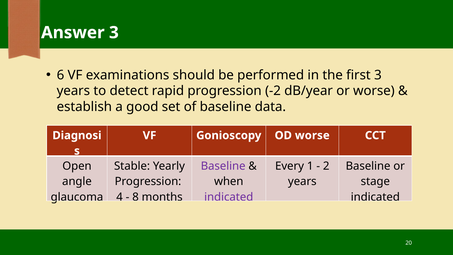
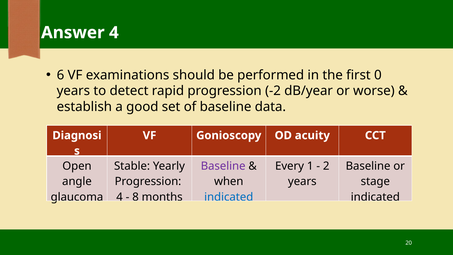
Answer 3: 3 -> 4 (114, 33)
first 3: 3 -> 0 (378, 75)
OD worse: worse -> acuity (312, 135)
indicated colour: purple -> blue (229, 197)
